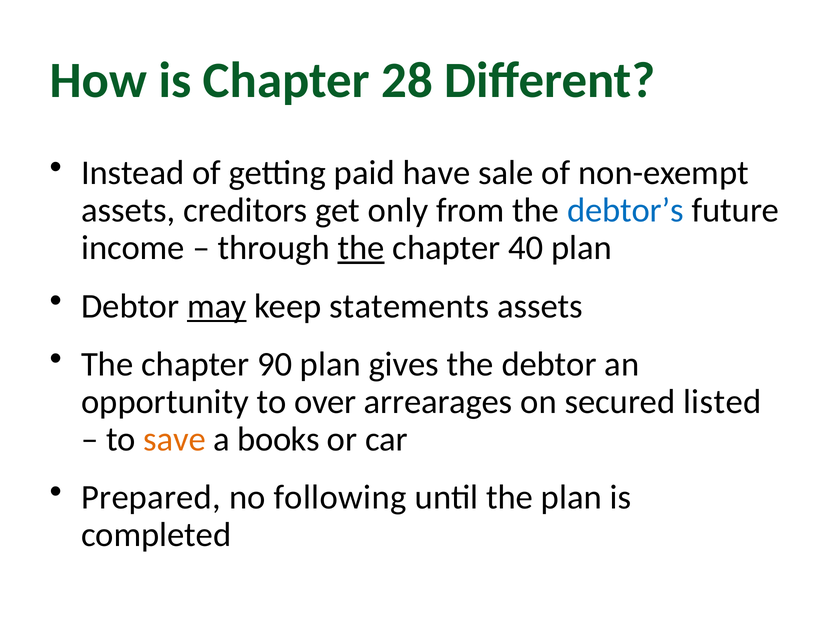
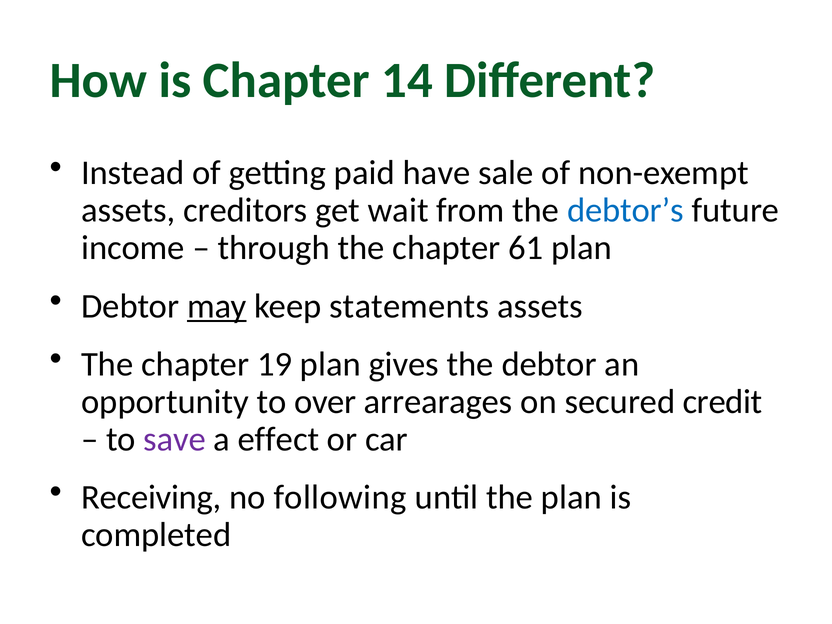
28: 28 -> 14 (407, 81)
only: only -> wait (398, 210)
the underline: present -> none (361, 248)
40: 40 -> 61 (526, 248)
90: 90 -> 19 (275, 364)
listed: listed -> credit (723, 402)
save colour: orange -> purple (175, 439)
books: books -> effect (278, 439)
Prepared: Prepared -> Receiving (151, 497)
